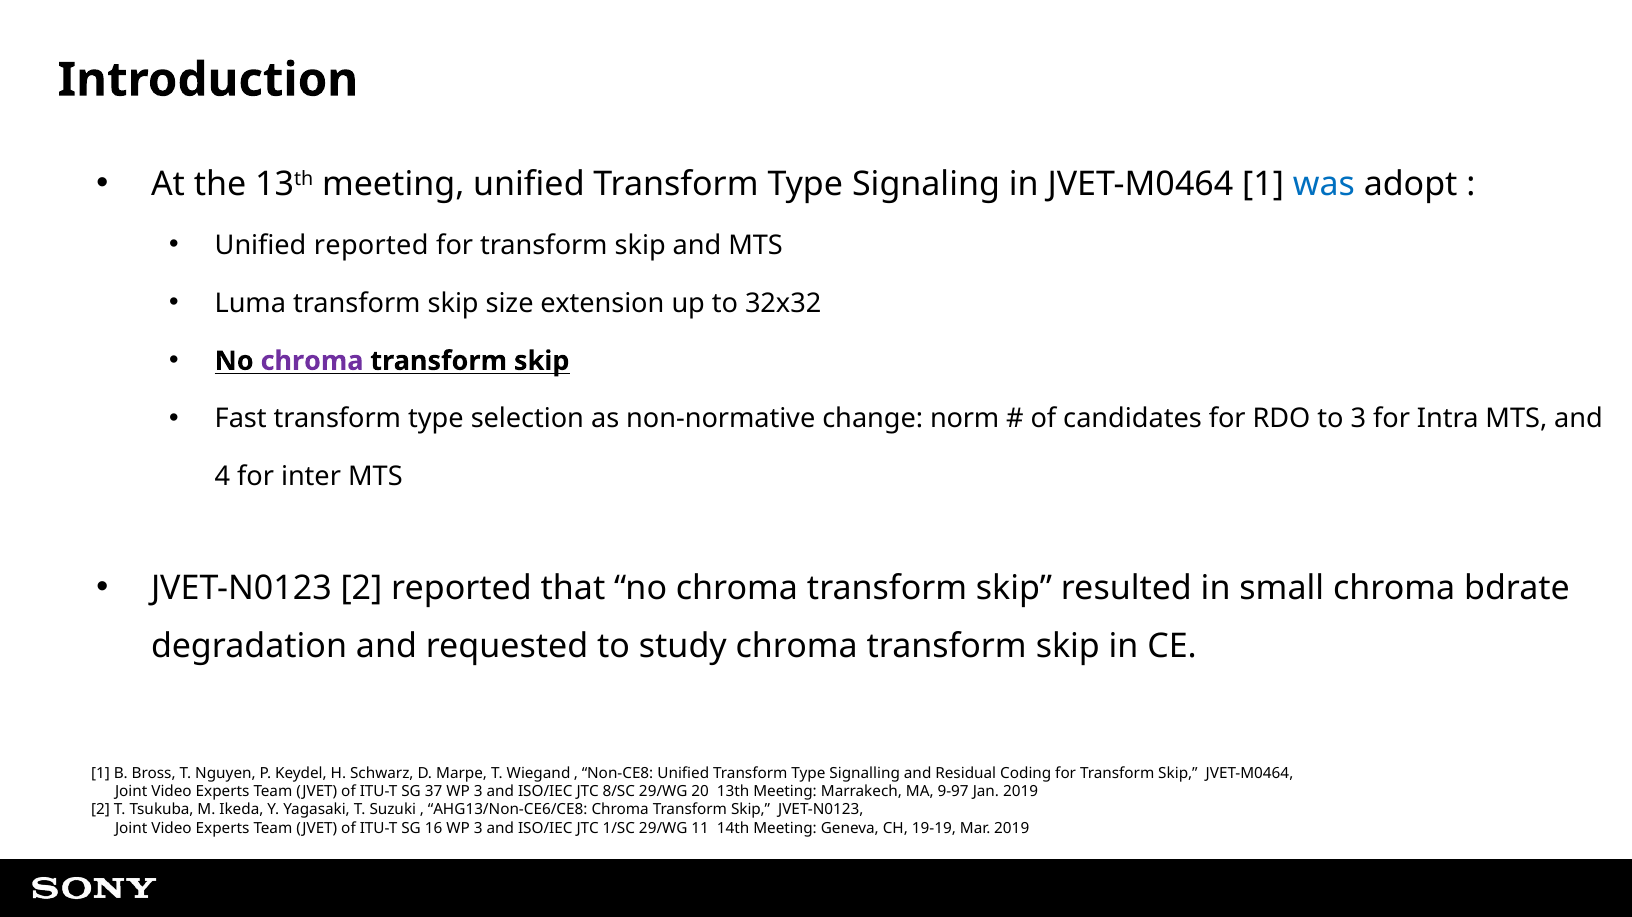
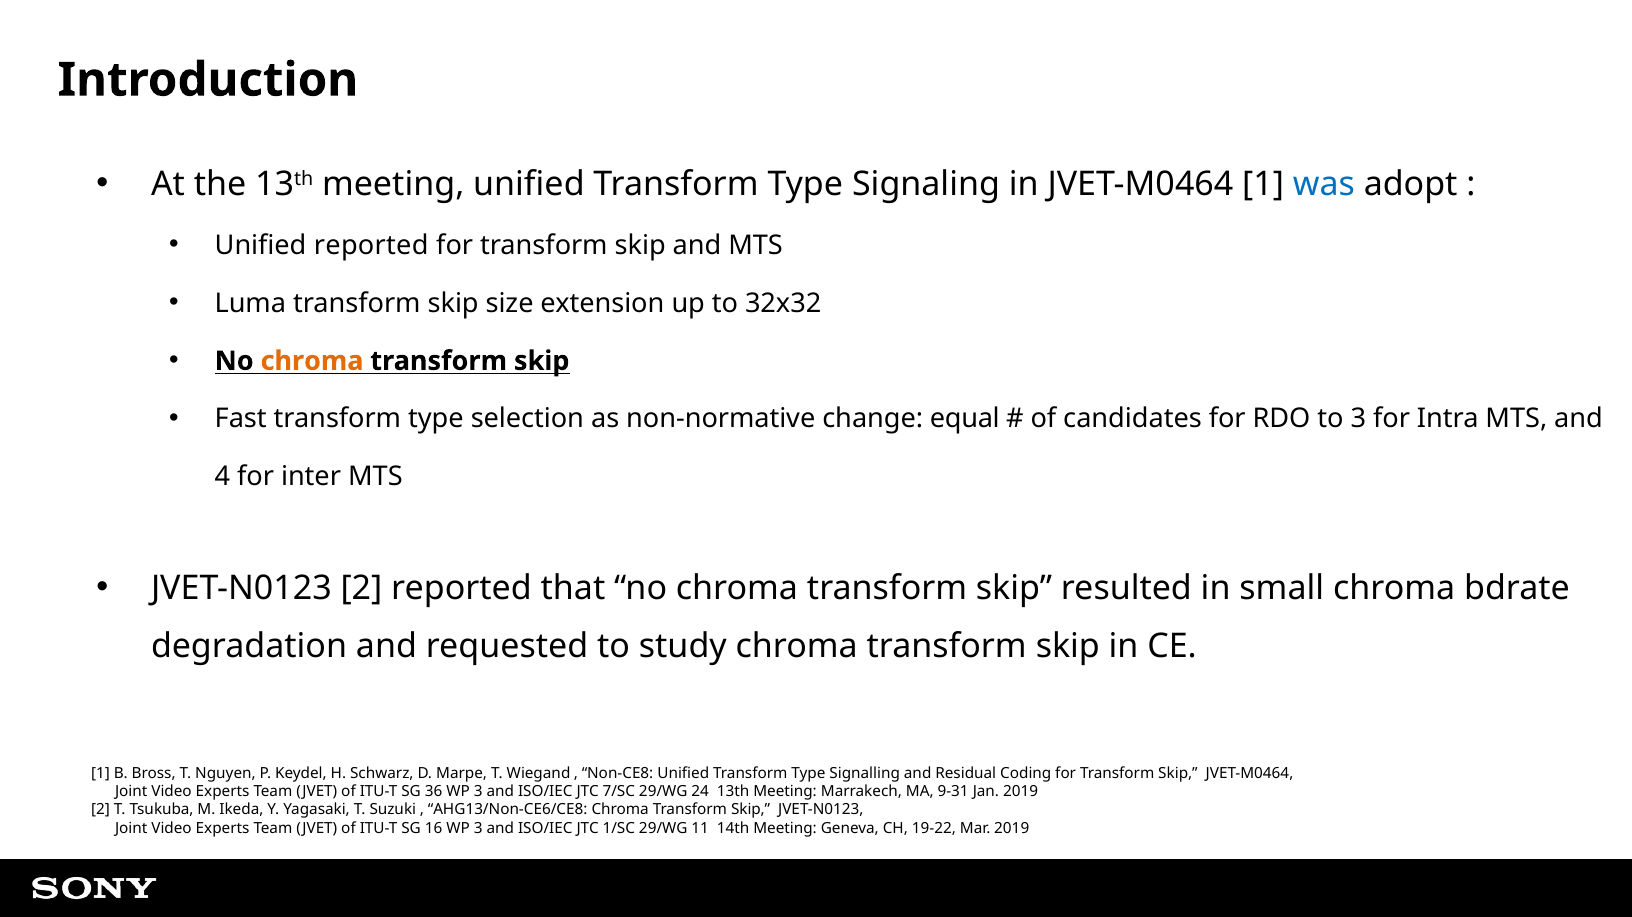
chroma colour: purple -> orange (312, 361)
norm: norm -> equal (965, 419)
37: 37 -> 36 (434, 792)
8/SC: 8/SC -> 7/SC (619, 792)
20: 20 -> 24 (700, 792)
9-97: 9-97 -> 9-31 (953, 792)
19-19: 19-19 -> 19-22 (934, 829)
